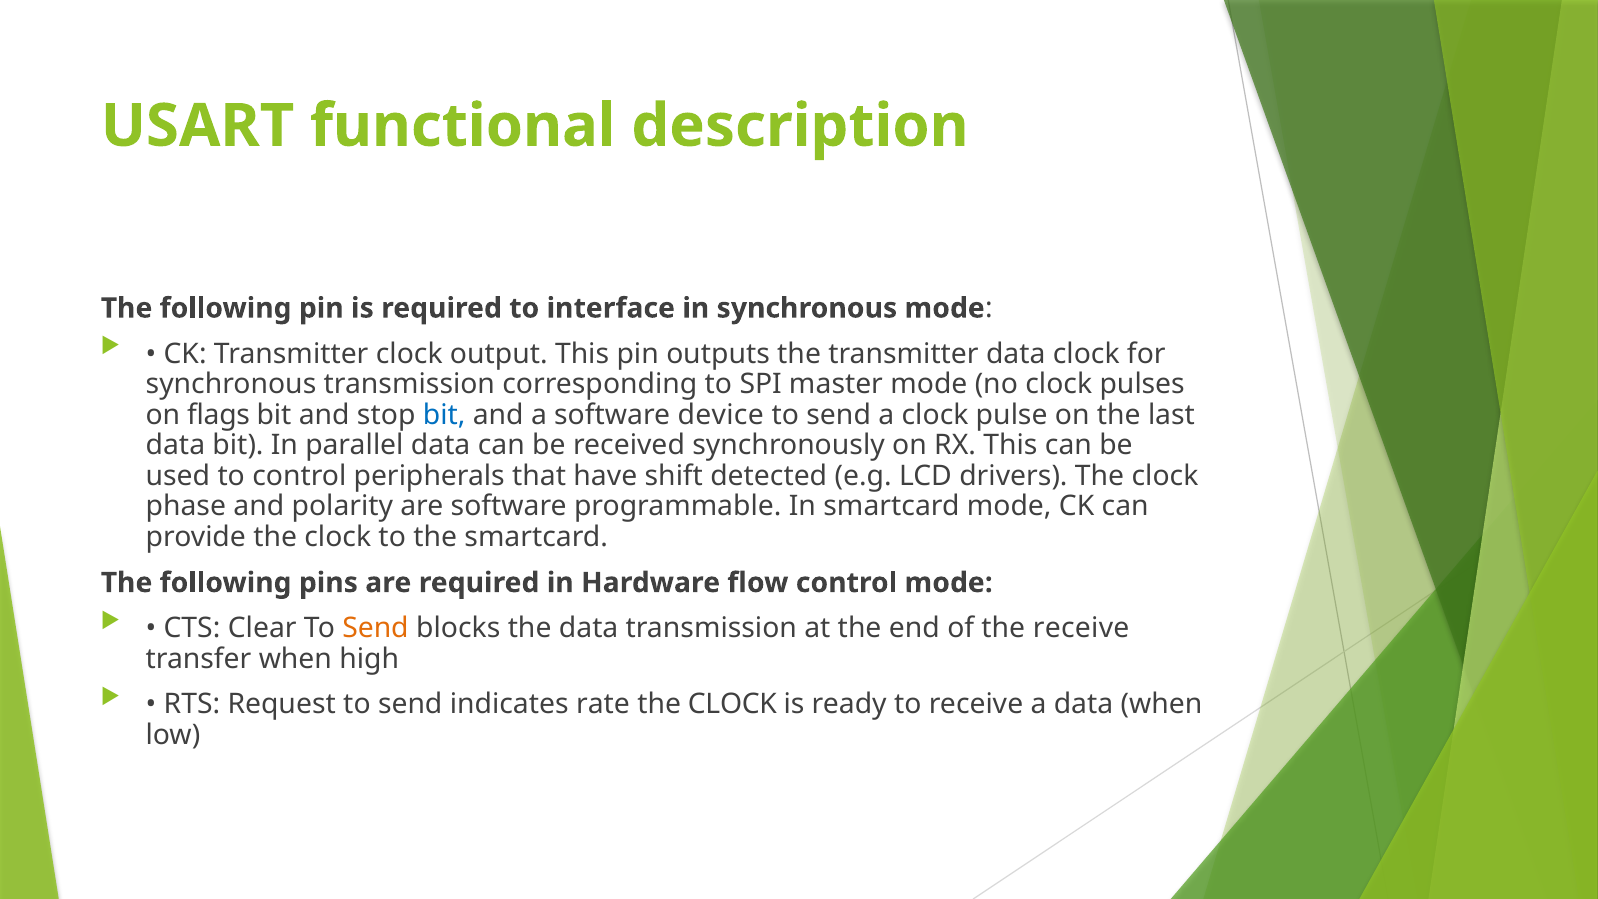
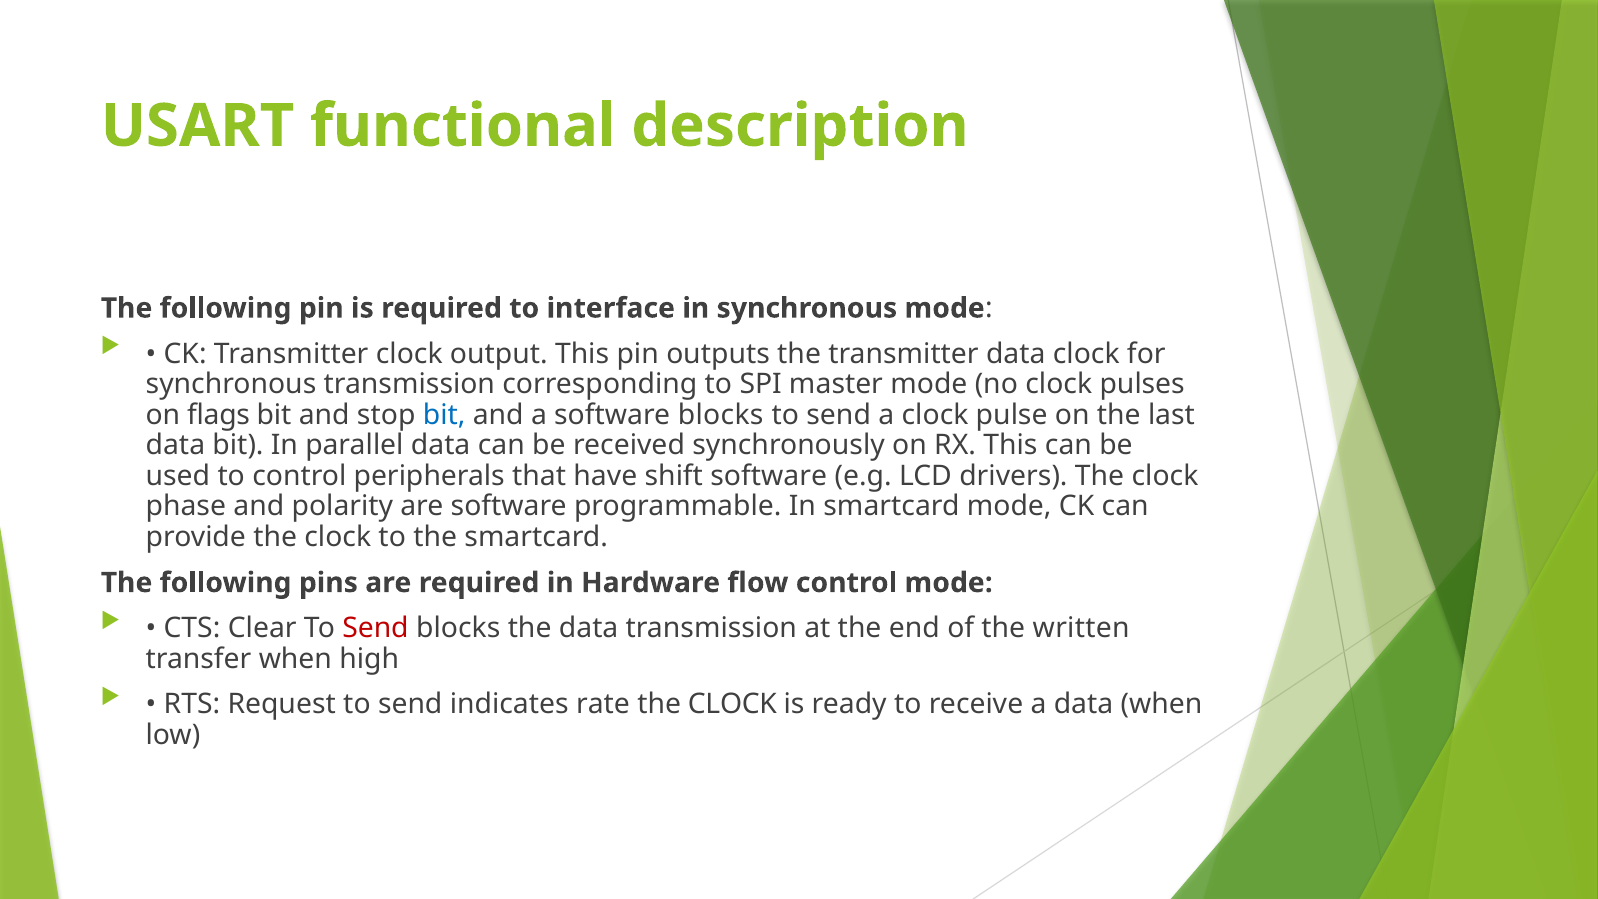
software device: device -> blocks (721, 415)
shift detected: detected -> software (769, 476)
Send colour: orange -> red (375, 628)
the receive: receive -> written (1081, 628)
